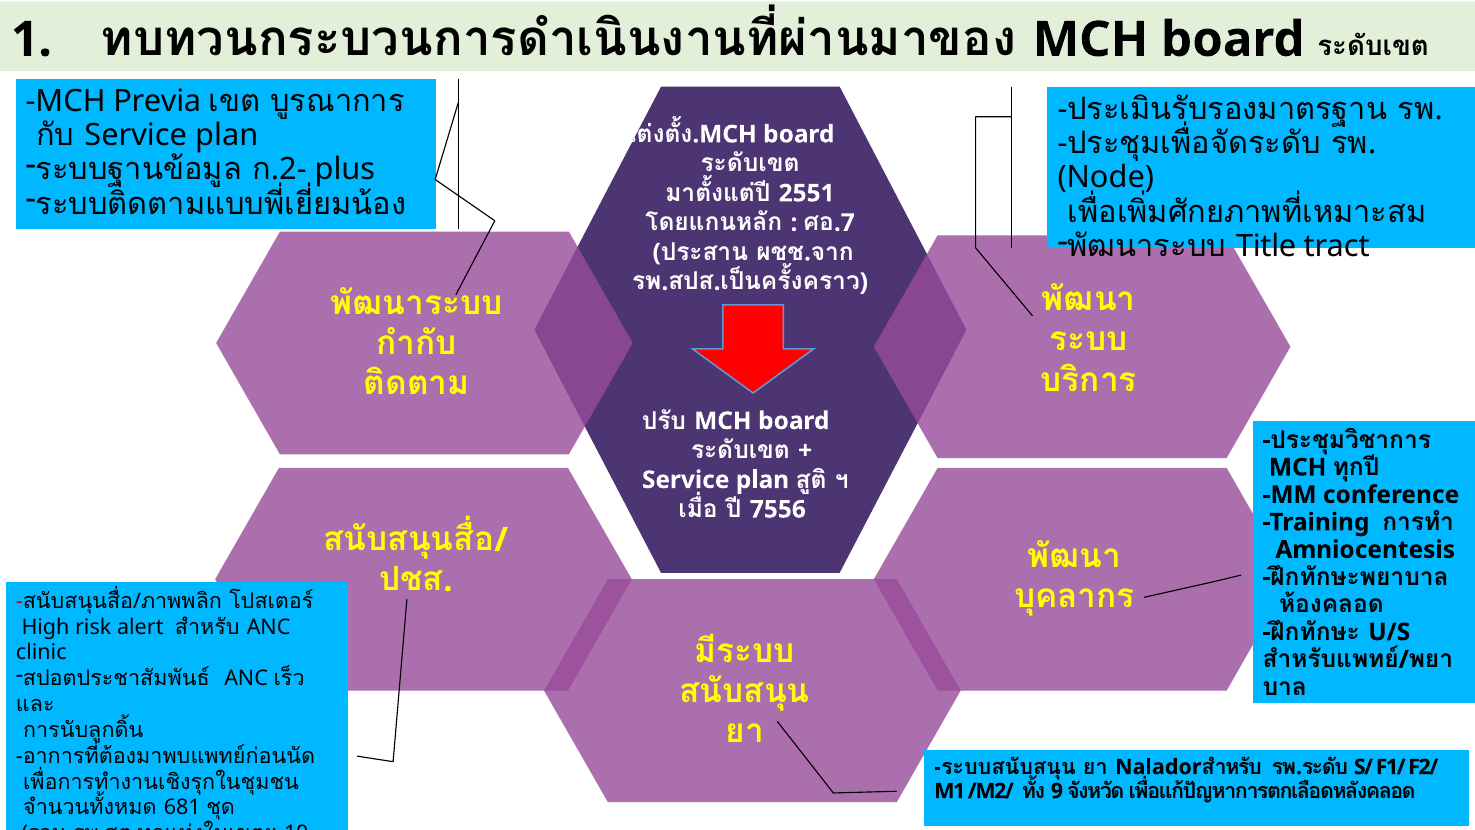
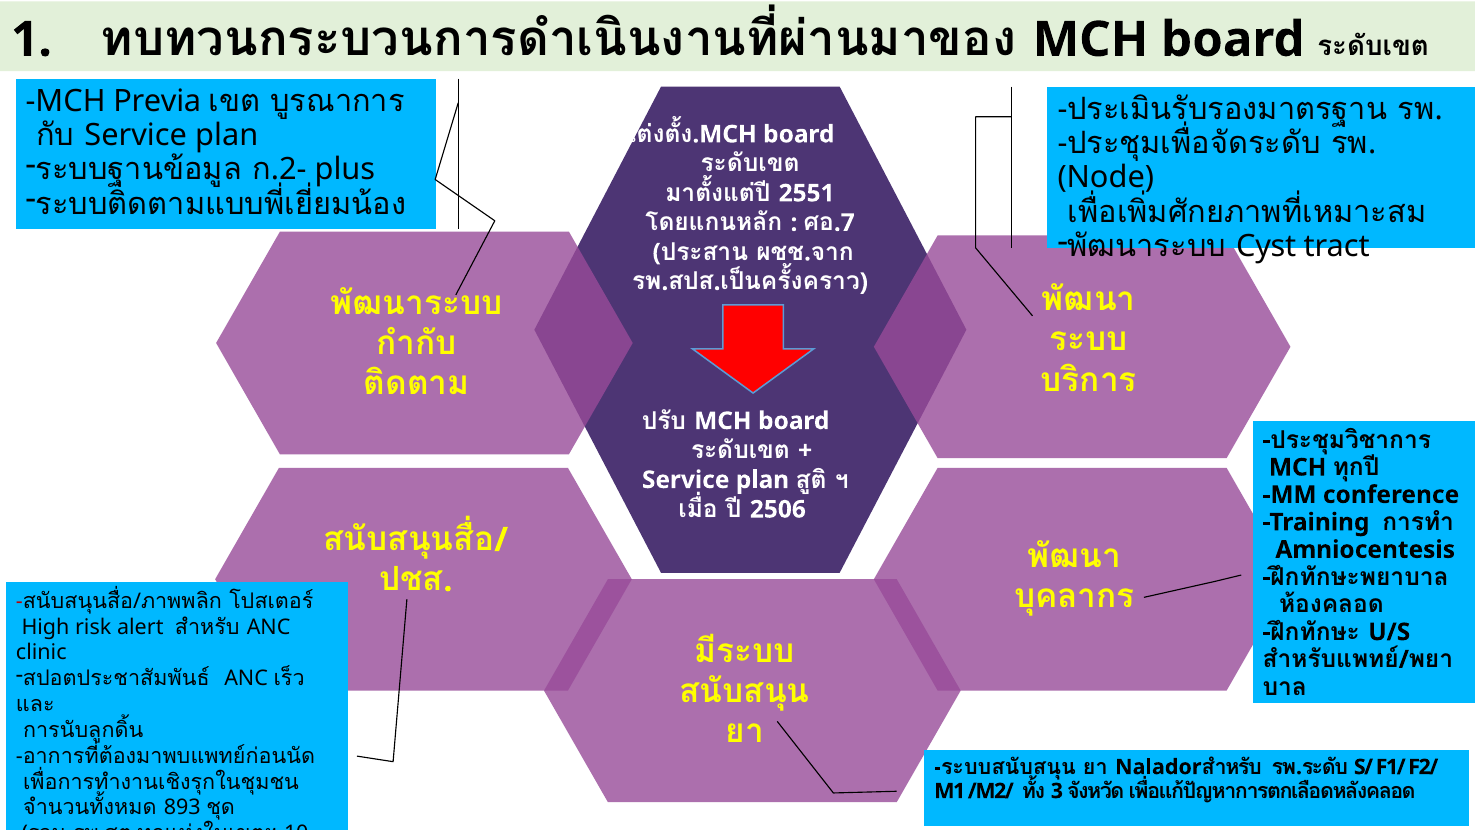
Title: Title -> Cyst (1266, 246)
7556: 7556 -> 2506 (778, 509)
9: 9 -> 3 (1057, 791)
681: 681 -> 893 (182, 808)
